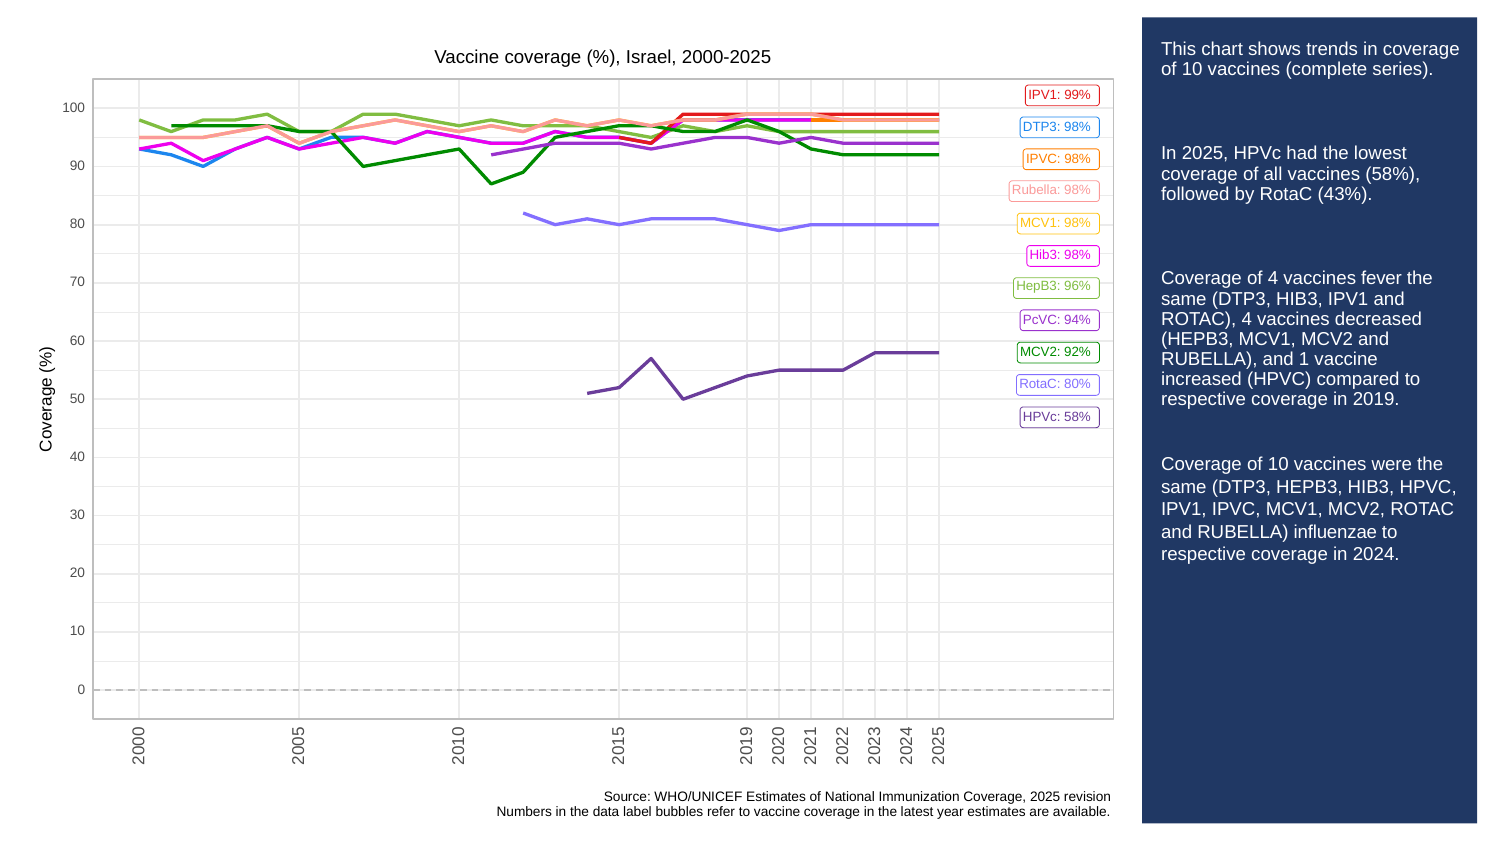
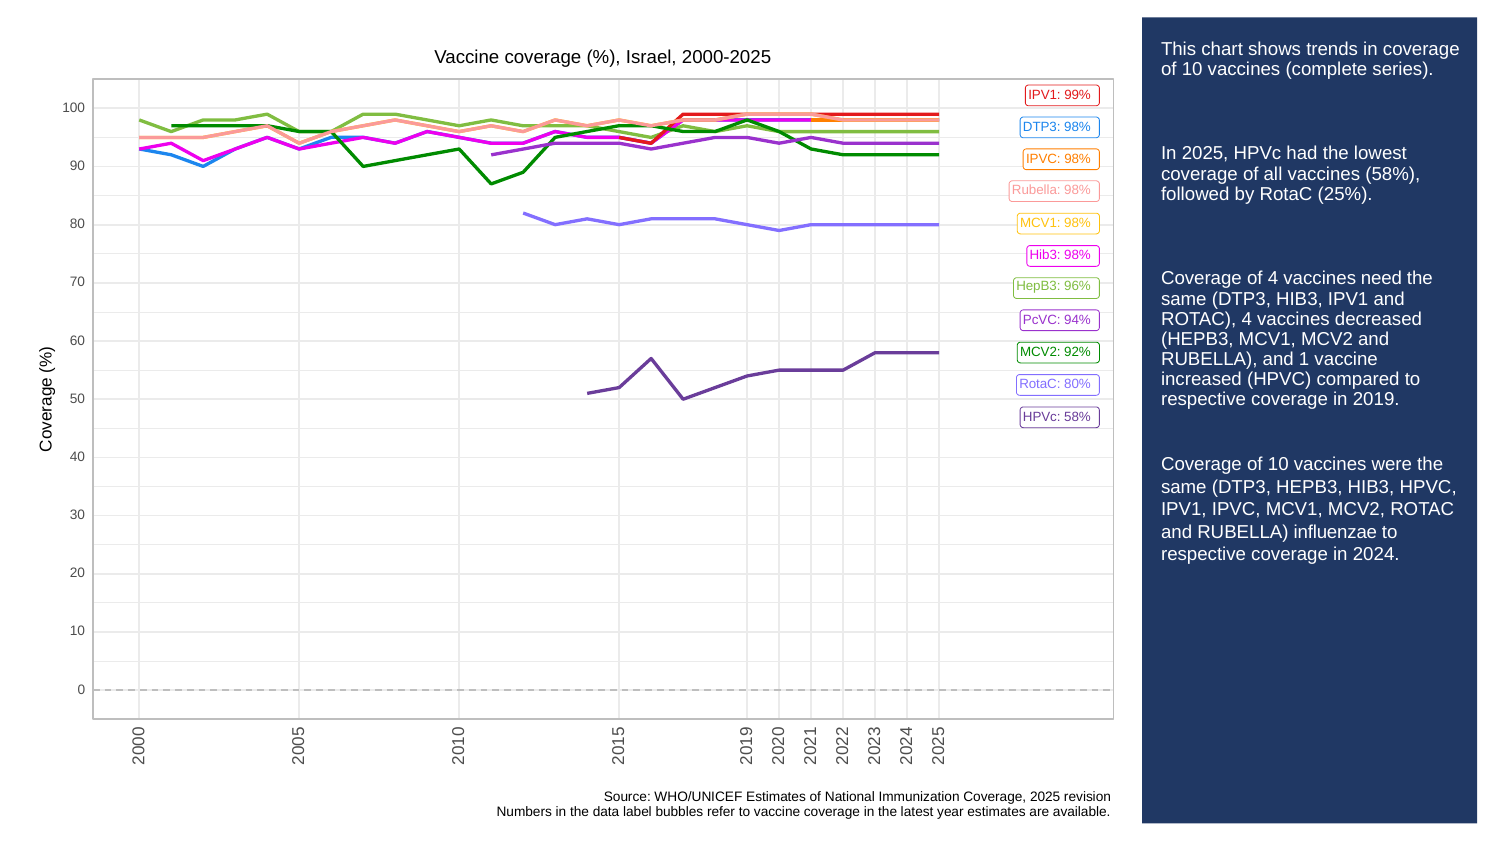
43%: 43% -> 25% (1345, 194)
fever: fever -> need (1381, 279)
